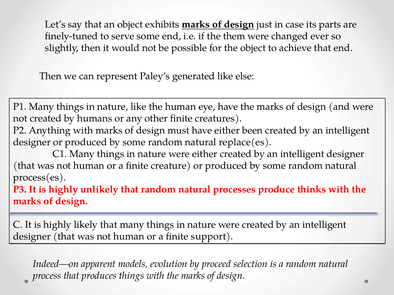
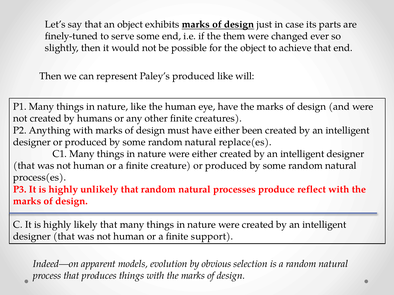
Paley’s generated: generated -> produced (194, 76)
else: else -> will (245, 76)
thinks: thinks -> reflect (312, 190)
proceed: proceed -> obvious (216, 264)
